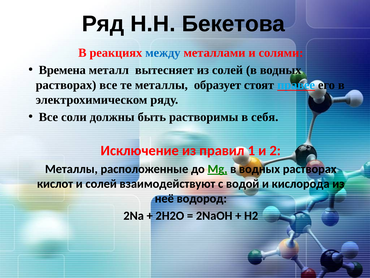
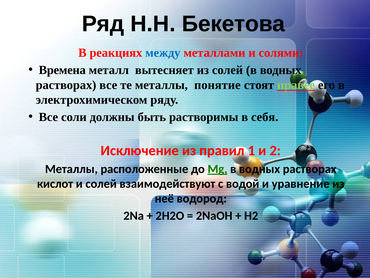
образует: образует -> понятие (217, 85)
правее colour: light blue -> light green (296, 85)
кислорода: кислорода -> уравнение (301, 183)
